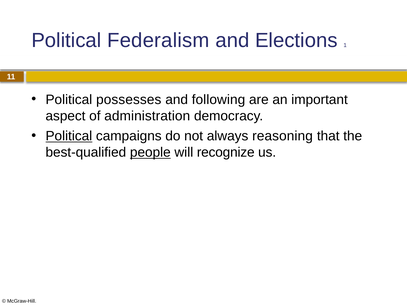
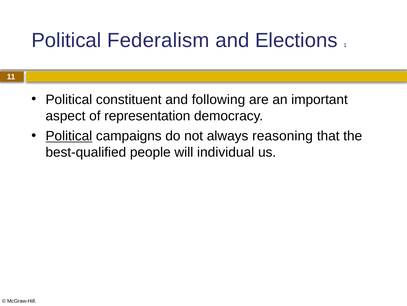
possesses: possesses -> constituent (129, 99)
administration: administration -> representation (147, 116)
people underline: present -> none (150, 152)
recognize: recognize -> individual (226, 152)
